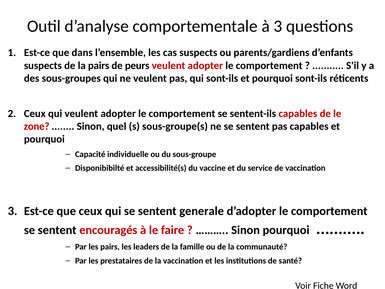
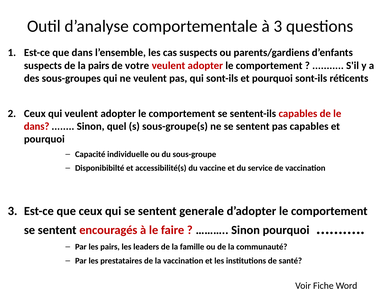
peurs: peurs -> votre (137, 65)
zone: zone -> dans (37, 126)
